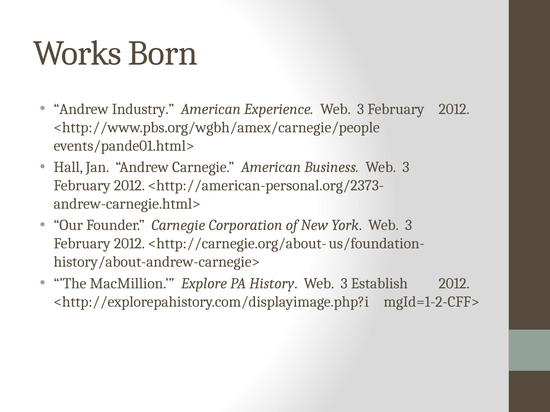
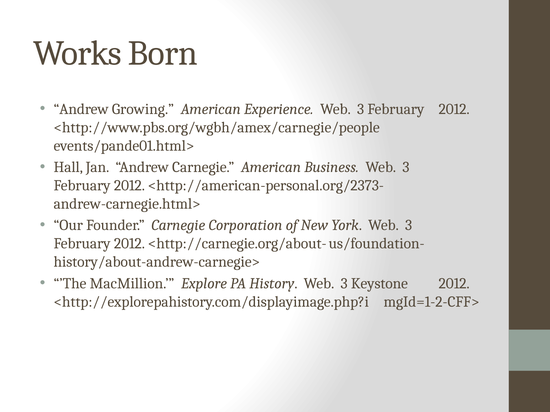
Industry: Industry -> Growing (143, 109)
Establish: Establish -> Keystone (379, 284)
